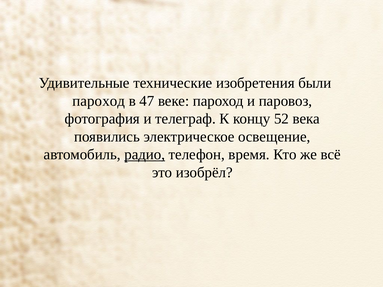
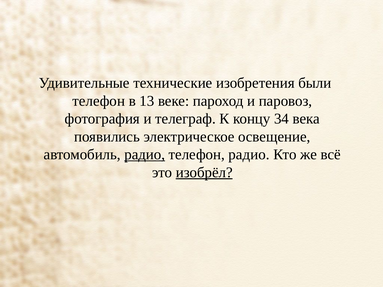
пароход: пароход -> телефон (99, 101)
47: 47 -> 13 (147, 101)
52: 52 -> 34 (281, 119)
телефон время: время -> радио (249, 155)
изобрёл underline: none -> present (204, 173)
